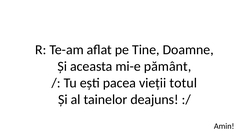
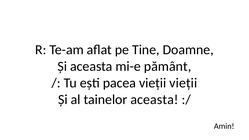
vieții totul: totul -> vieții (183, 83)
tainelor deajuns: deajuns -> aceasta (154, 100)
